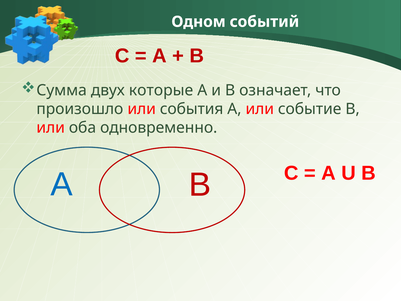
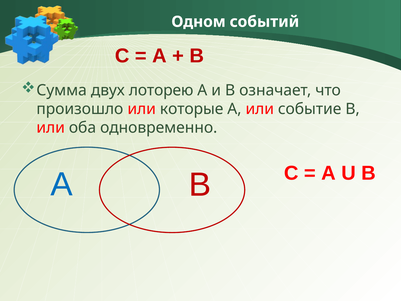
которые: которые -> лоторею (161, 90)
события: события -> которые (192, 109)
